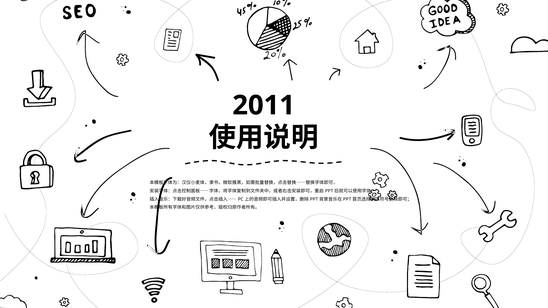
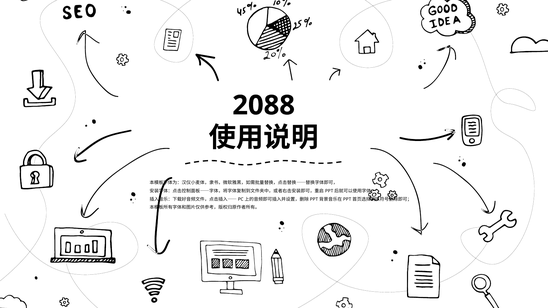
2011: 2011 -> 2088 (264, 105)
